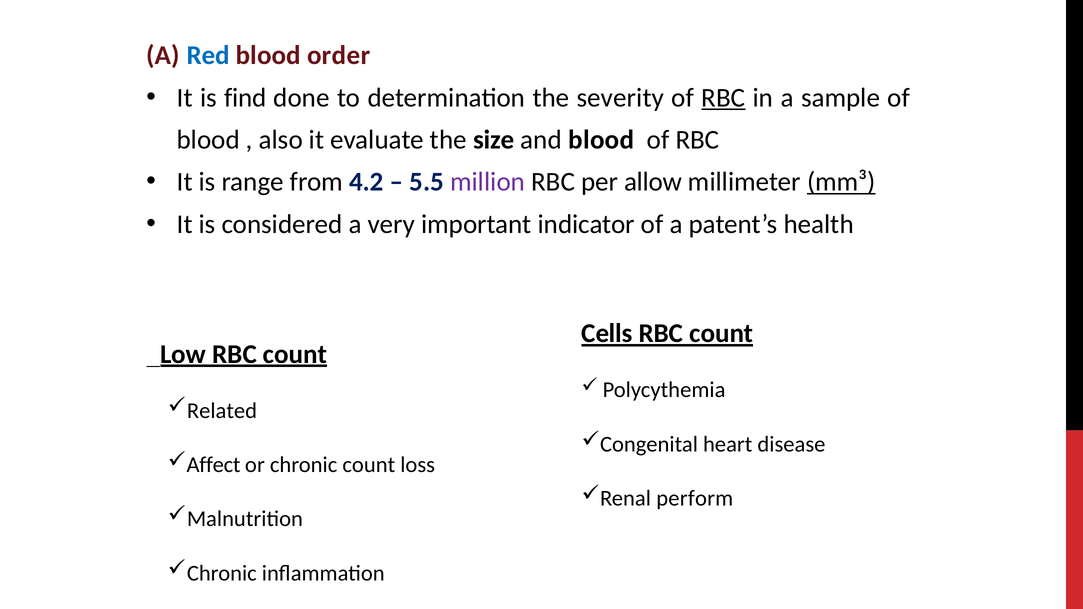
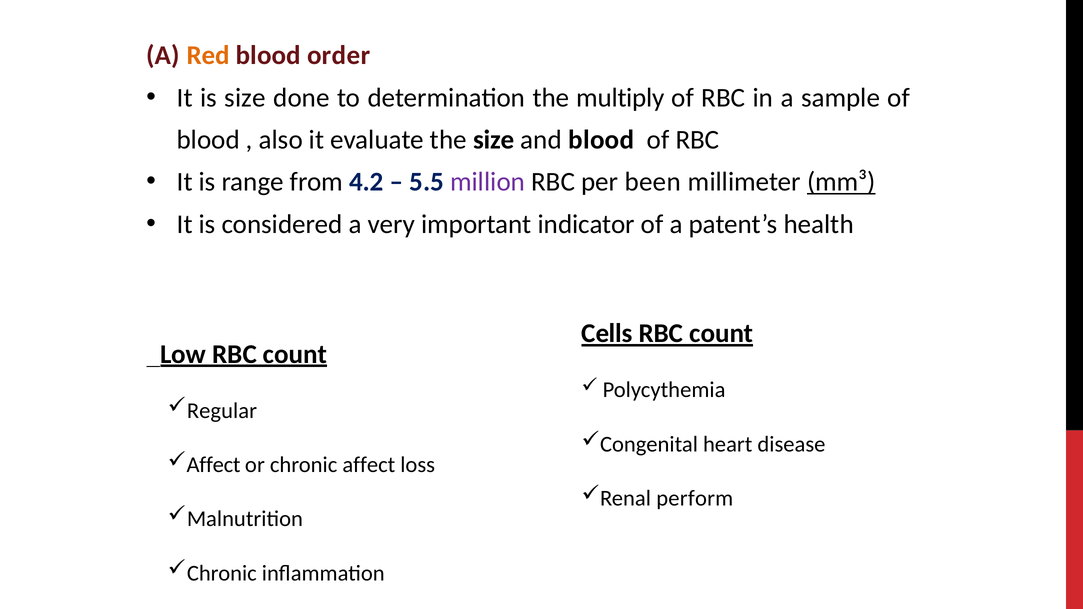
Red colour: blue -> orange (208, 55)
is find: find -> size (245, 98)
severity: severity -> multiply (621, 98)
RBC underline: present -> none (723, 98)
allow: allow -> been (653, 182)
Related: Related -> Regular (222, 411)
chronic count: count -> affect (369, 465)
